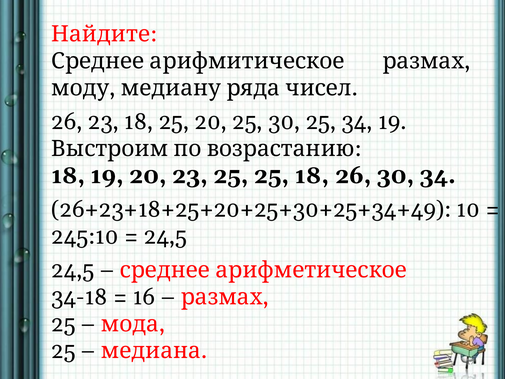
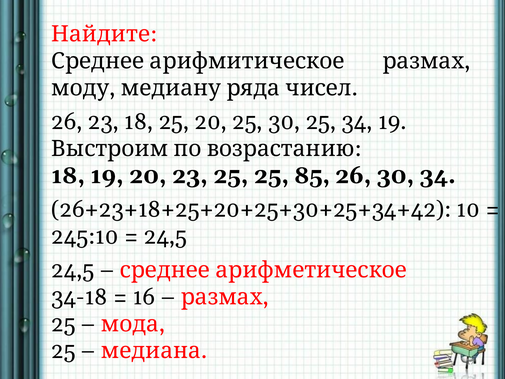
25 18: 18 -> 85 (312, 176)
26+23+18+25+20+25+30+25+34+49: 26+23+18+25+20+25+30+25+34+49 -> 26+23+18+25+20+25+30+25+34+42 (251, 209)
